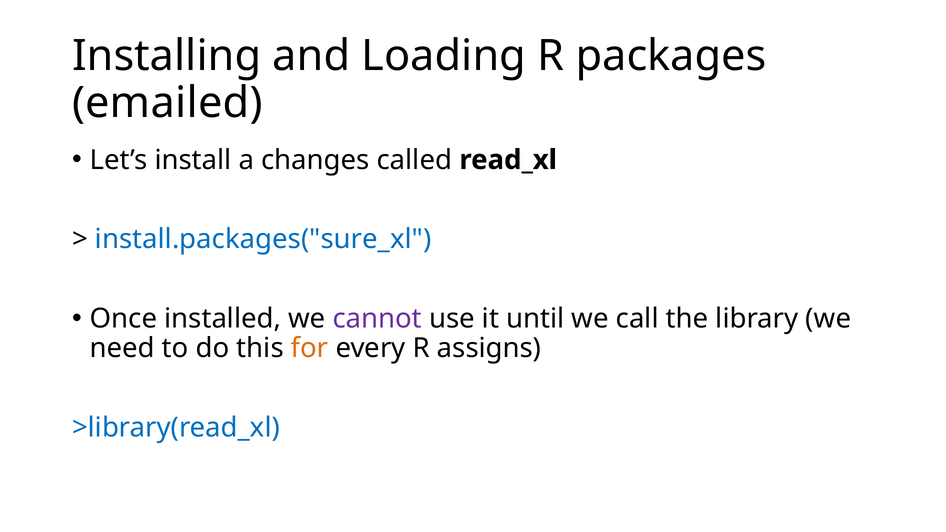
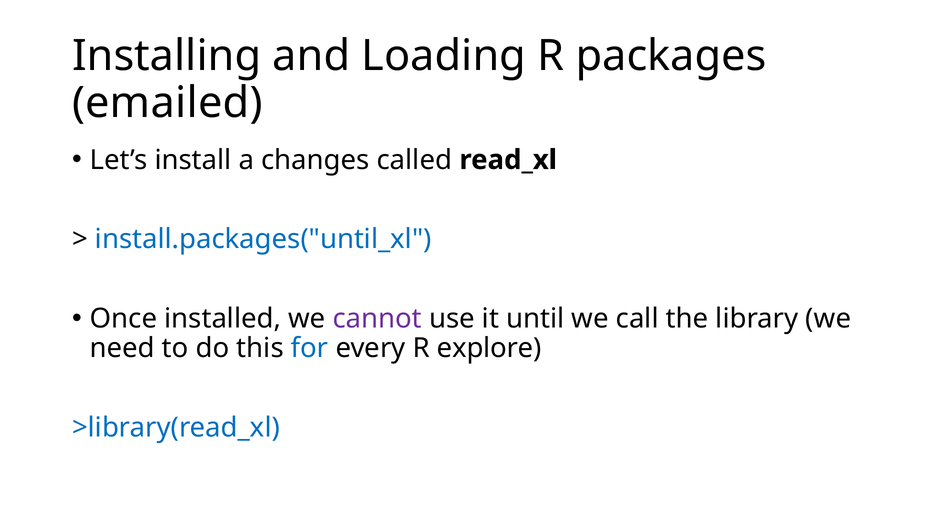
install.packages("sure_xl: install.packages("sure_xl -> install.packages("until_xl (263, 239)
for colour: orange -> blue (310, 348)
assigns: assigns -> explore (489, 348)
